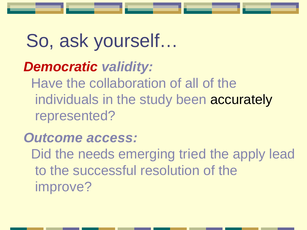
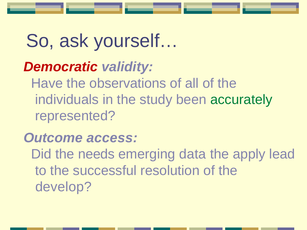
collaboration: collaboration -> observations (128, 83)
accurately colour: black -> green (241, 100)
tried: tried -> data (193, 154)
improve: improve -> develop (63, 187)
